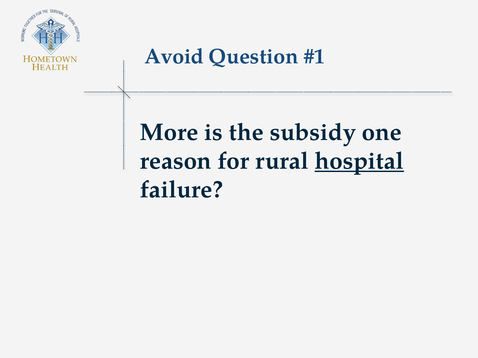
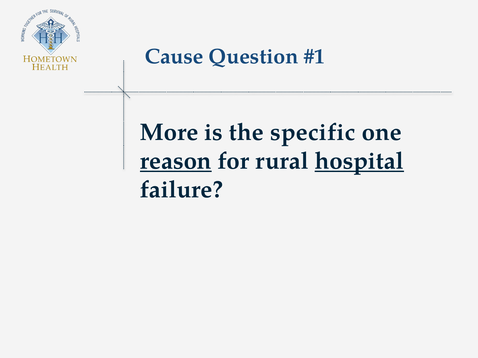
Avoid: Avoid -> Cause (174, 56)
subsidy: subsidy -> specific (313, 133)
reason underline: none -> present (176, 161)
